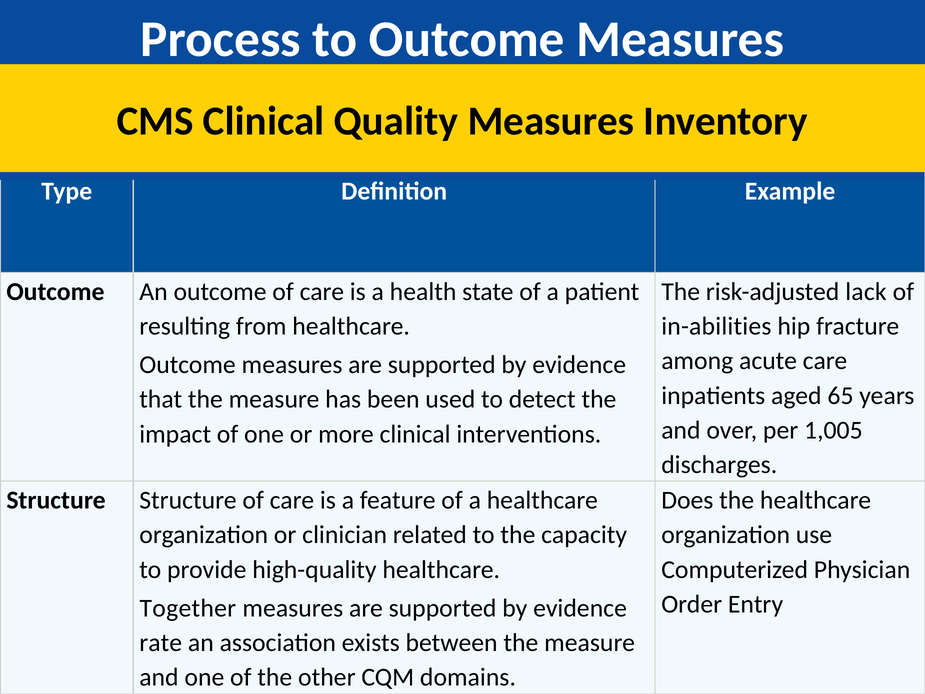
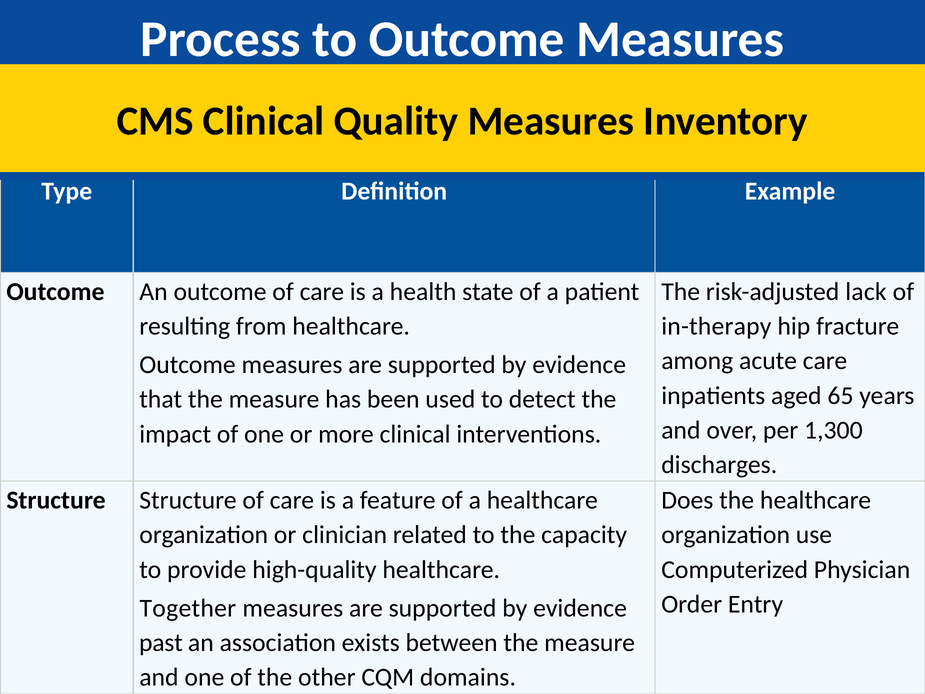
in-abilities: in-abilities -> in-therapy (716, 326)
1,005: 1,005 -> 1,300 (833, 430)
rate: rate -> past (161, 642)
